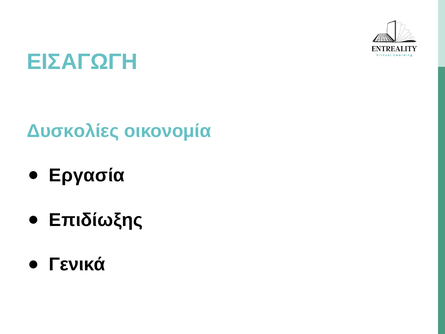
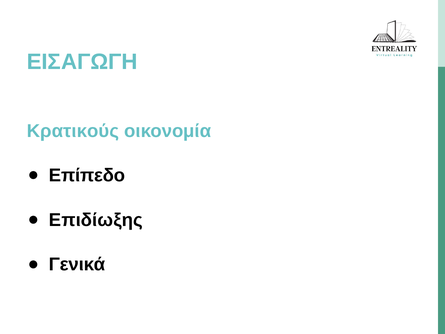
Δυσκολίες: Δυσκολίες -> Κρατικούς (73, 131)
Εργασία: Εργασία -> Επίπεδο (87, 175)
